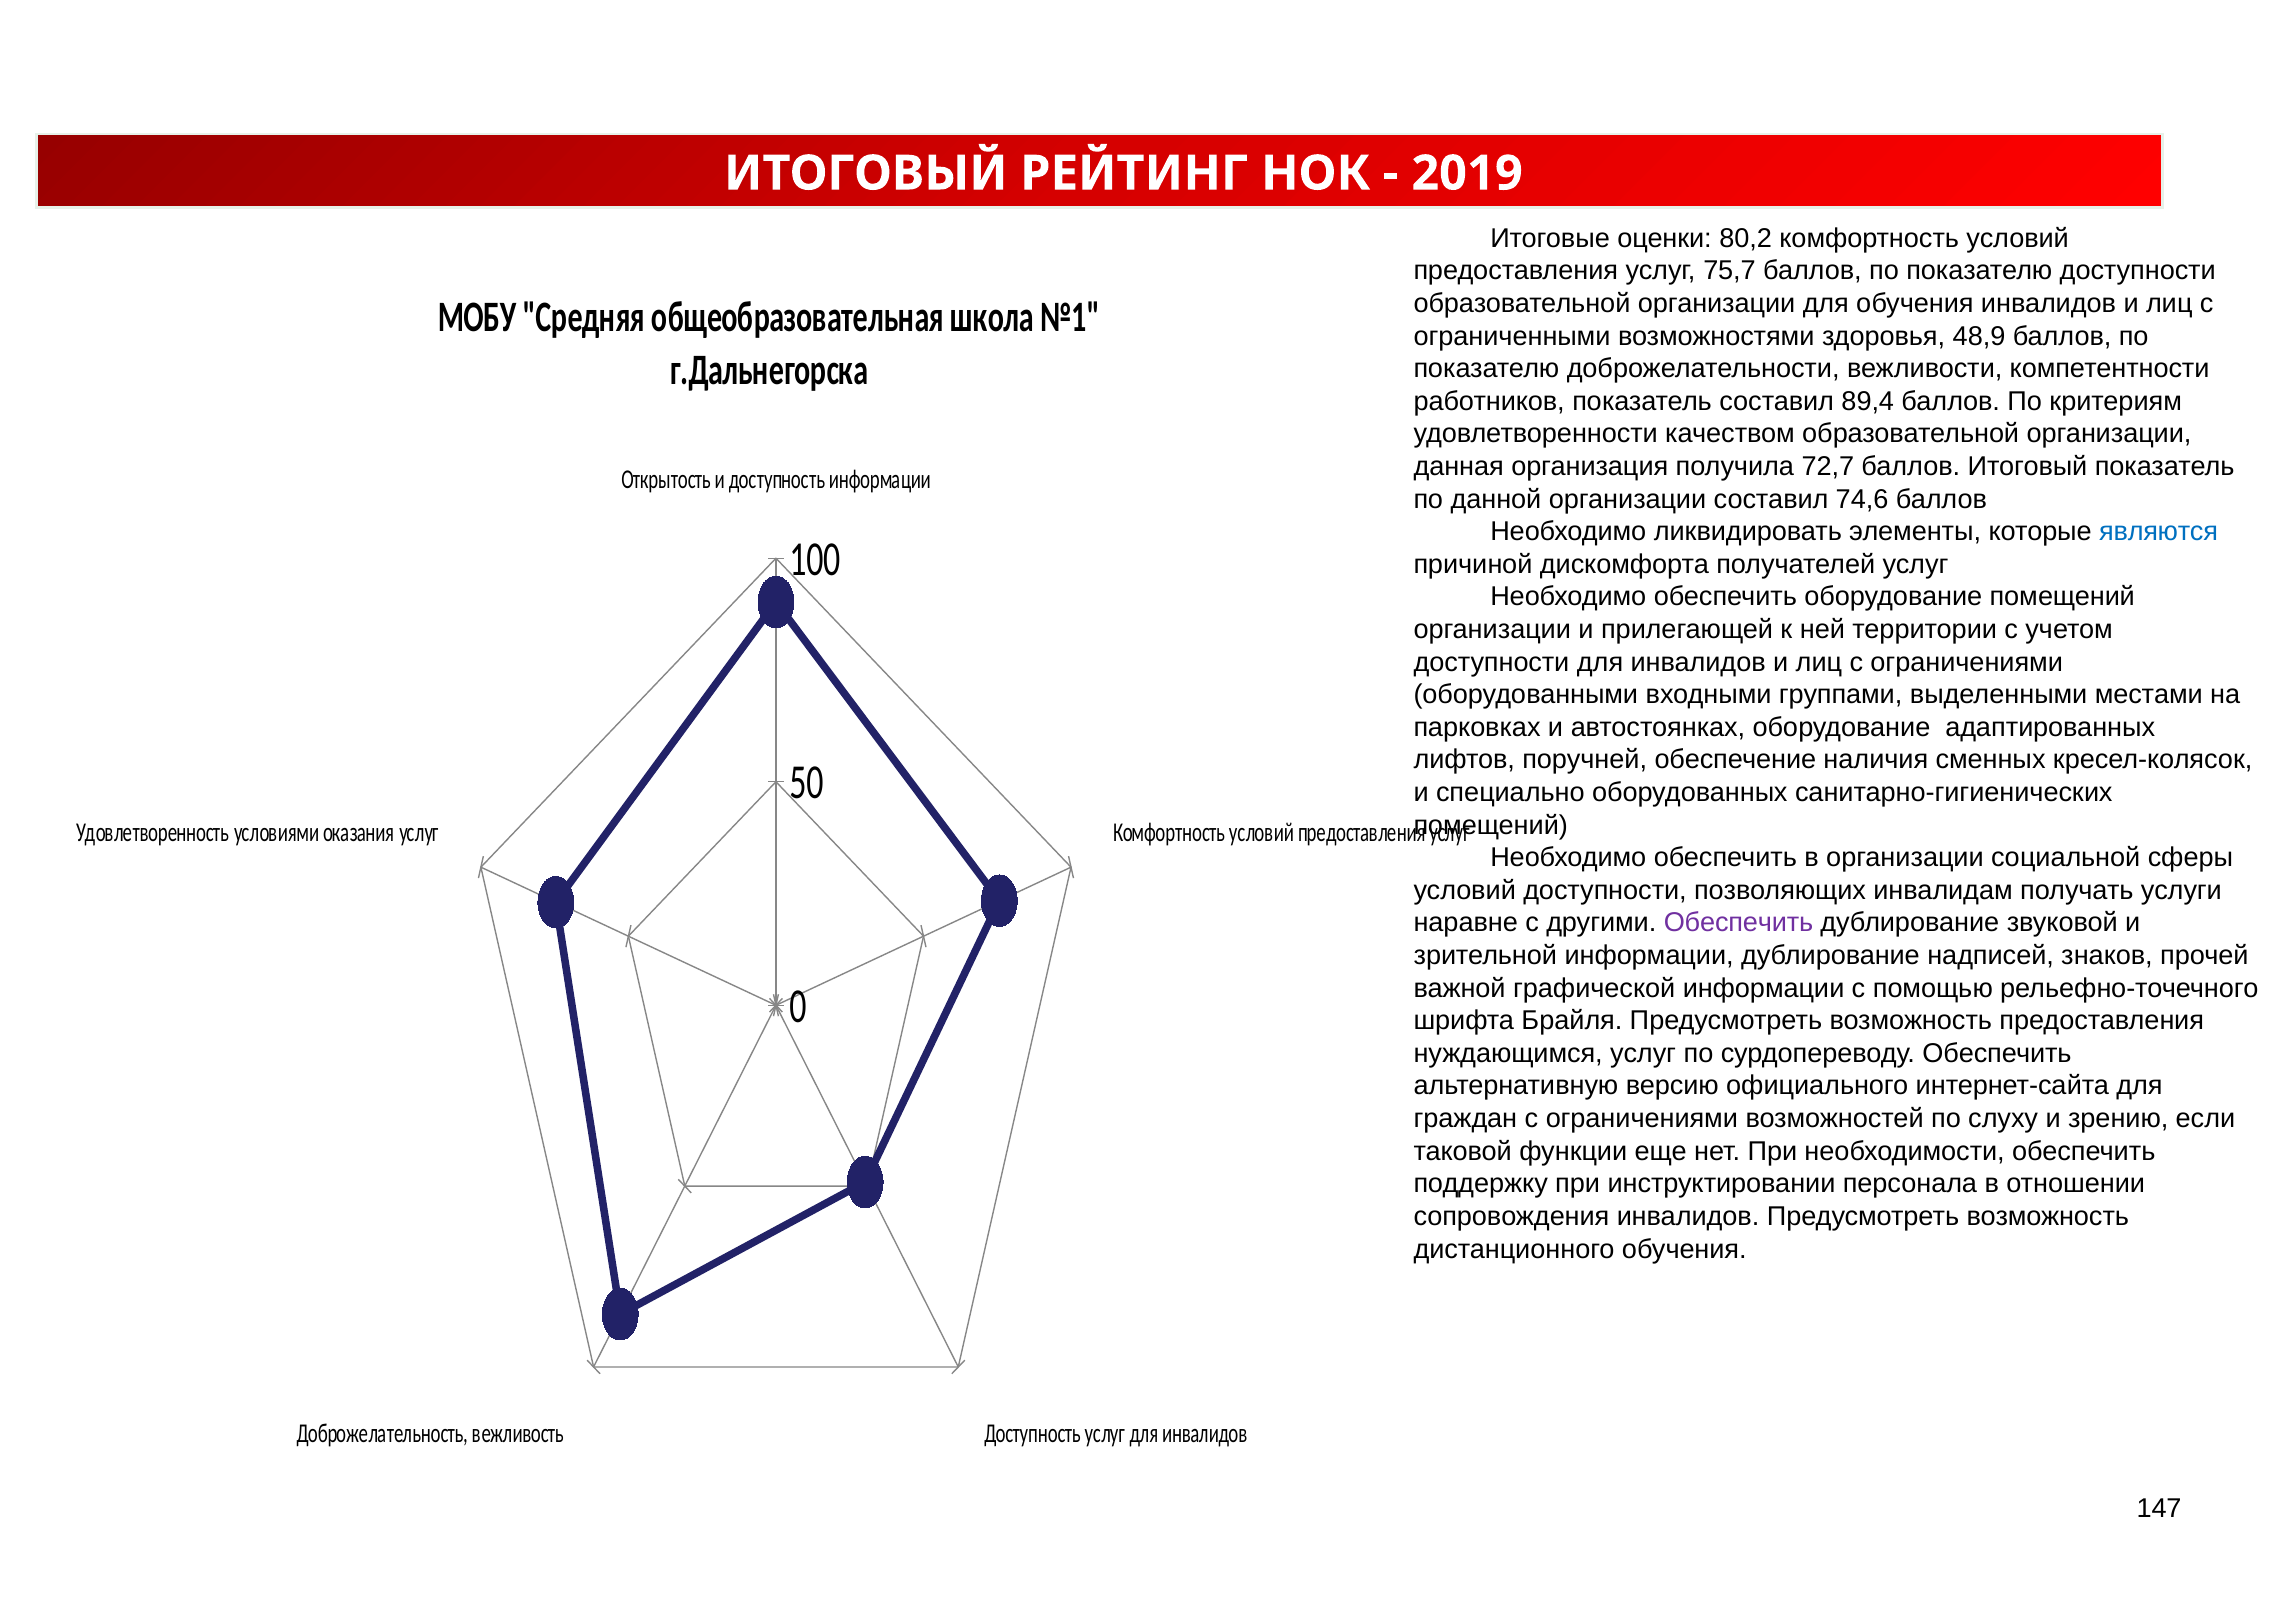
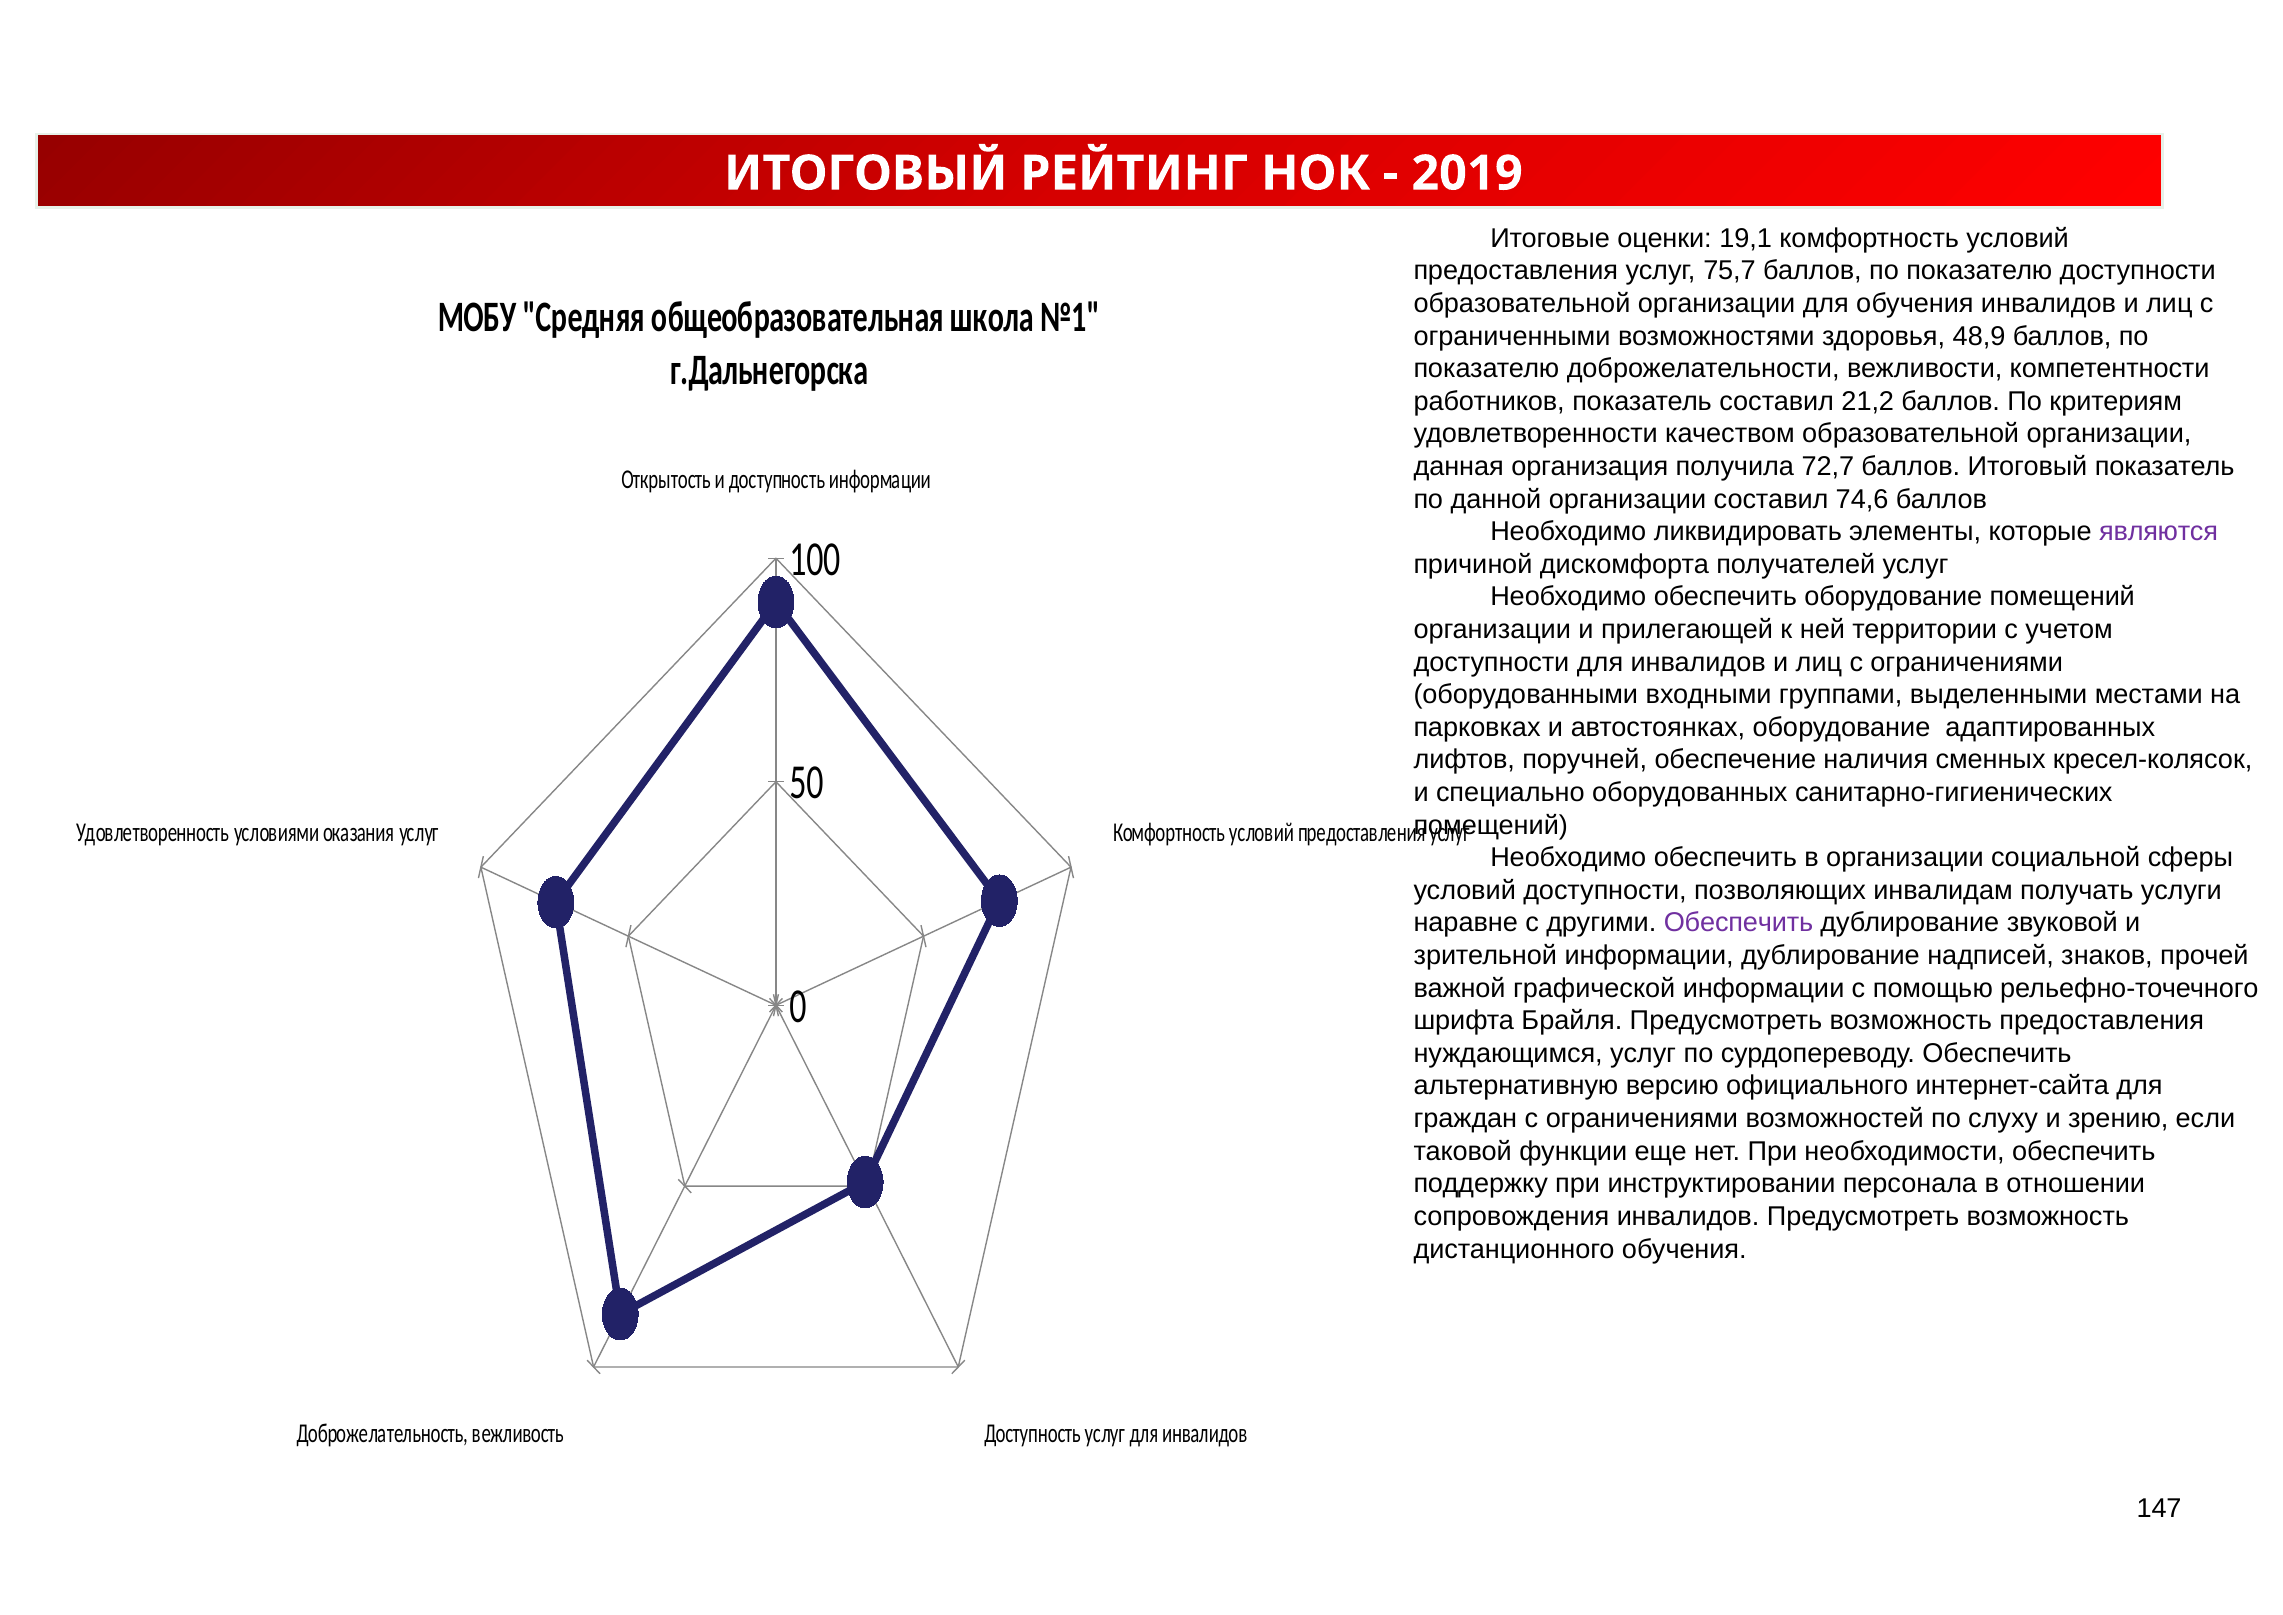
80,2: 80,2 -> 19,1 (1746, 238)
89,4: 89,4 -> 21,2 (1868, 401)
являются colour: blue -> purple (2159, 532)
